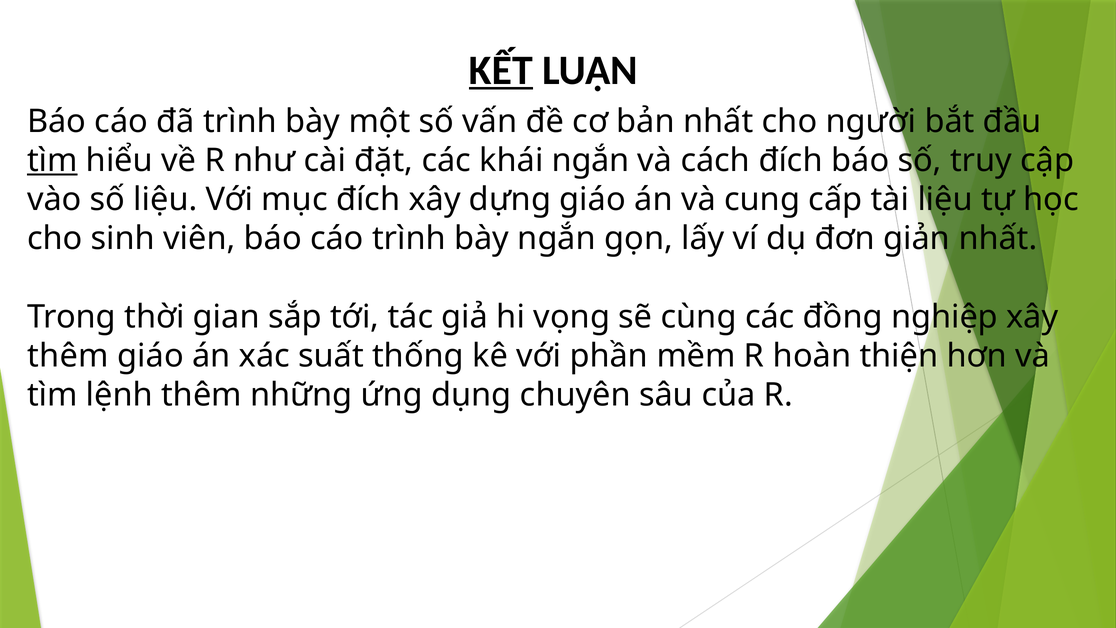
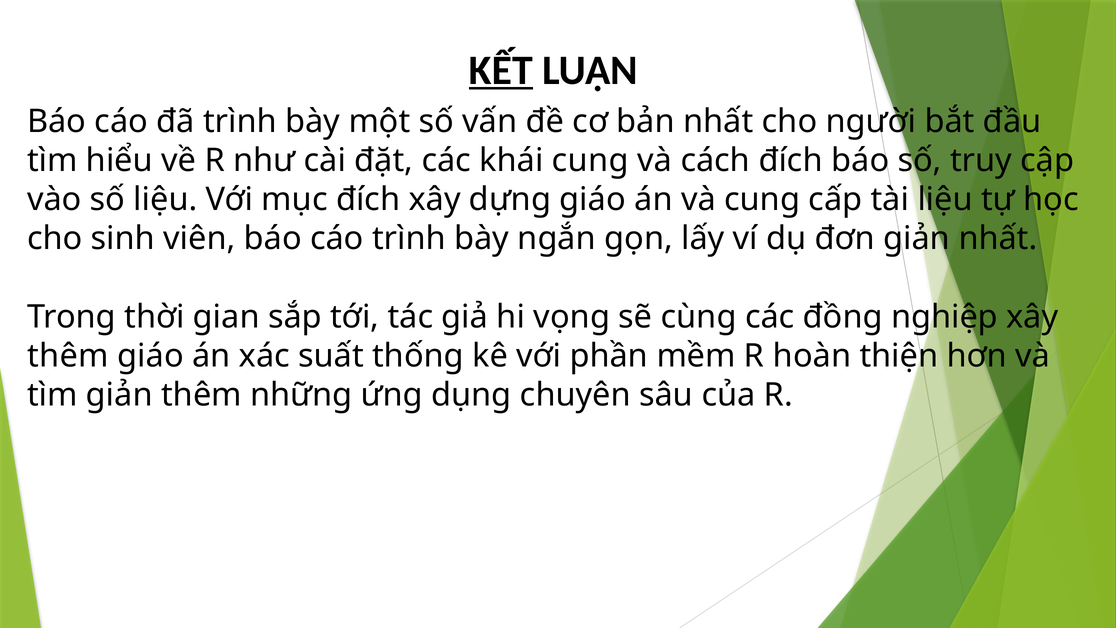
tìm underline: present -> none (52, 160)
khái ngắn: ngắn -> cung (590, 160)
tìm lệnh: lệnh -> giản (119, 395)
